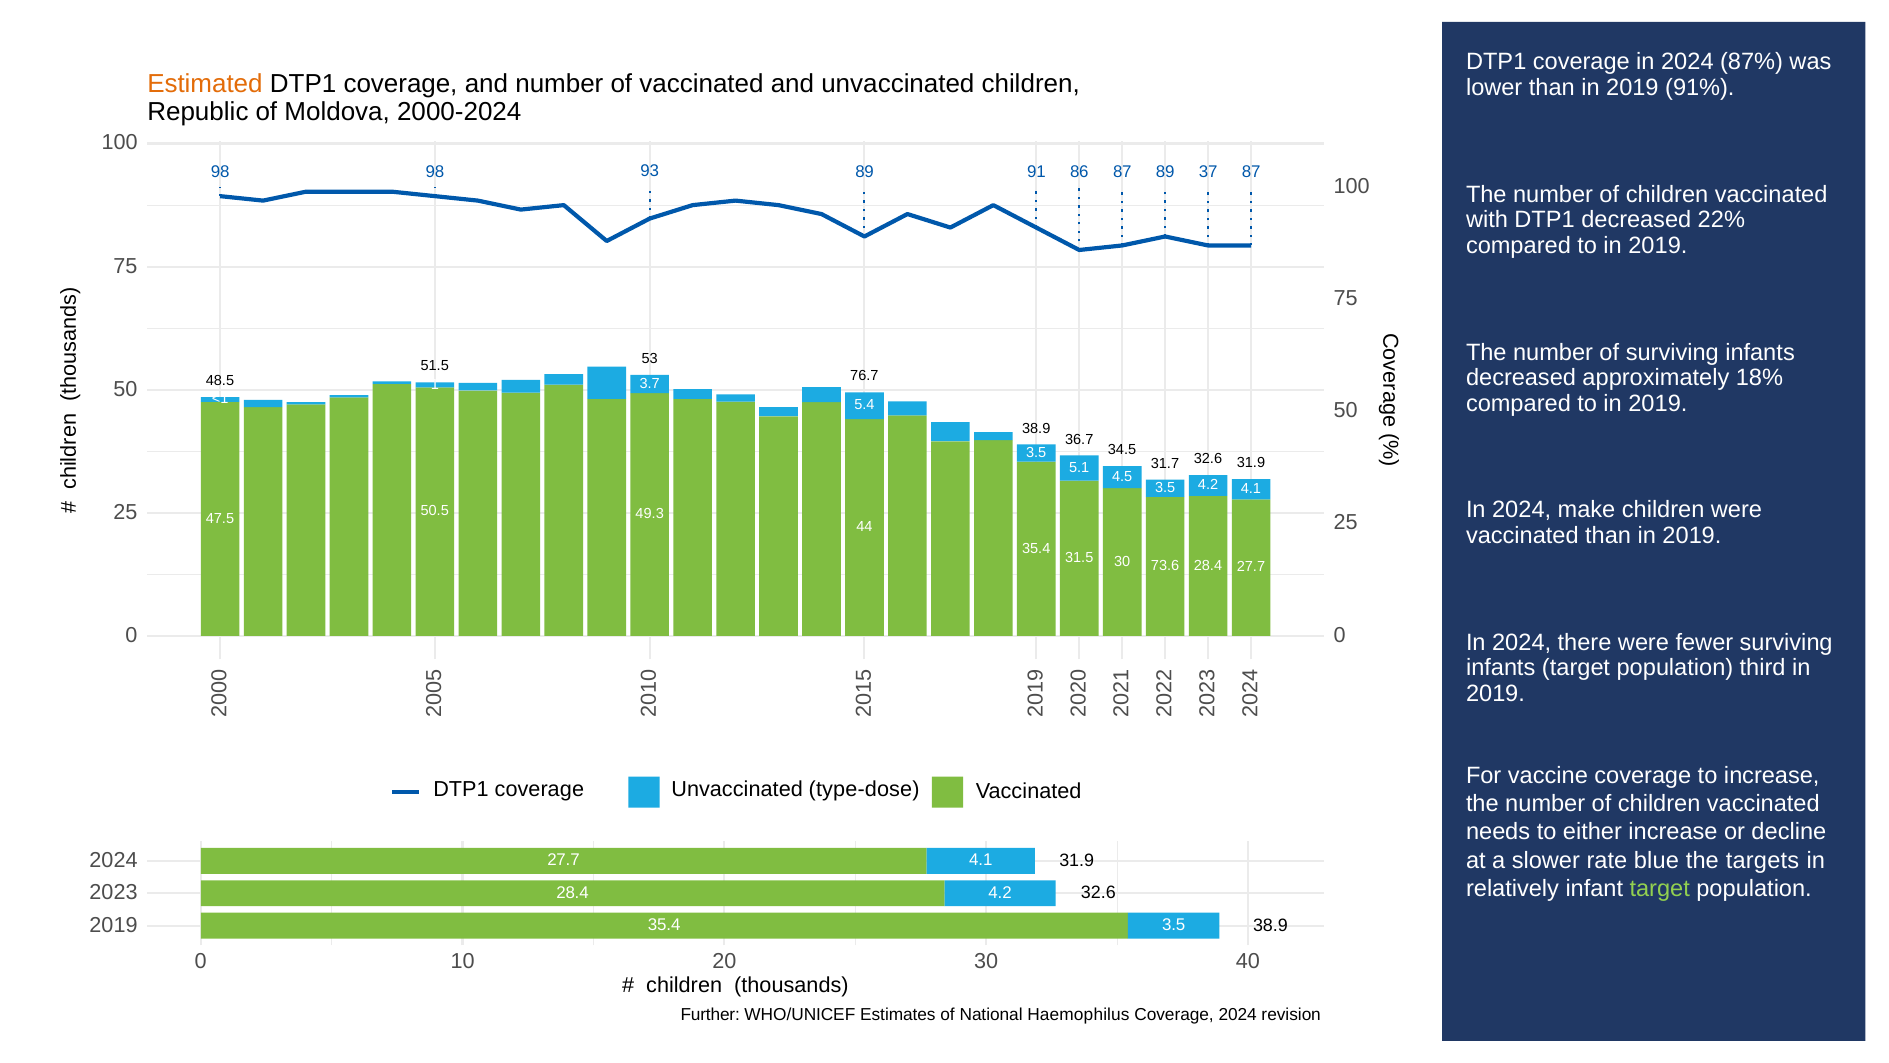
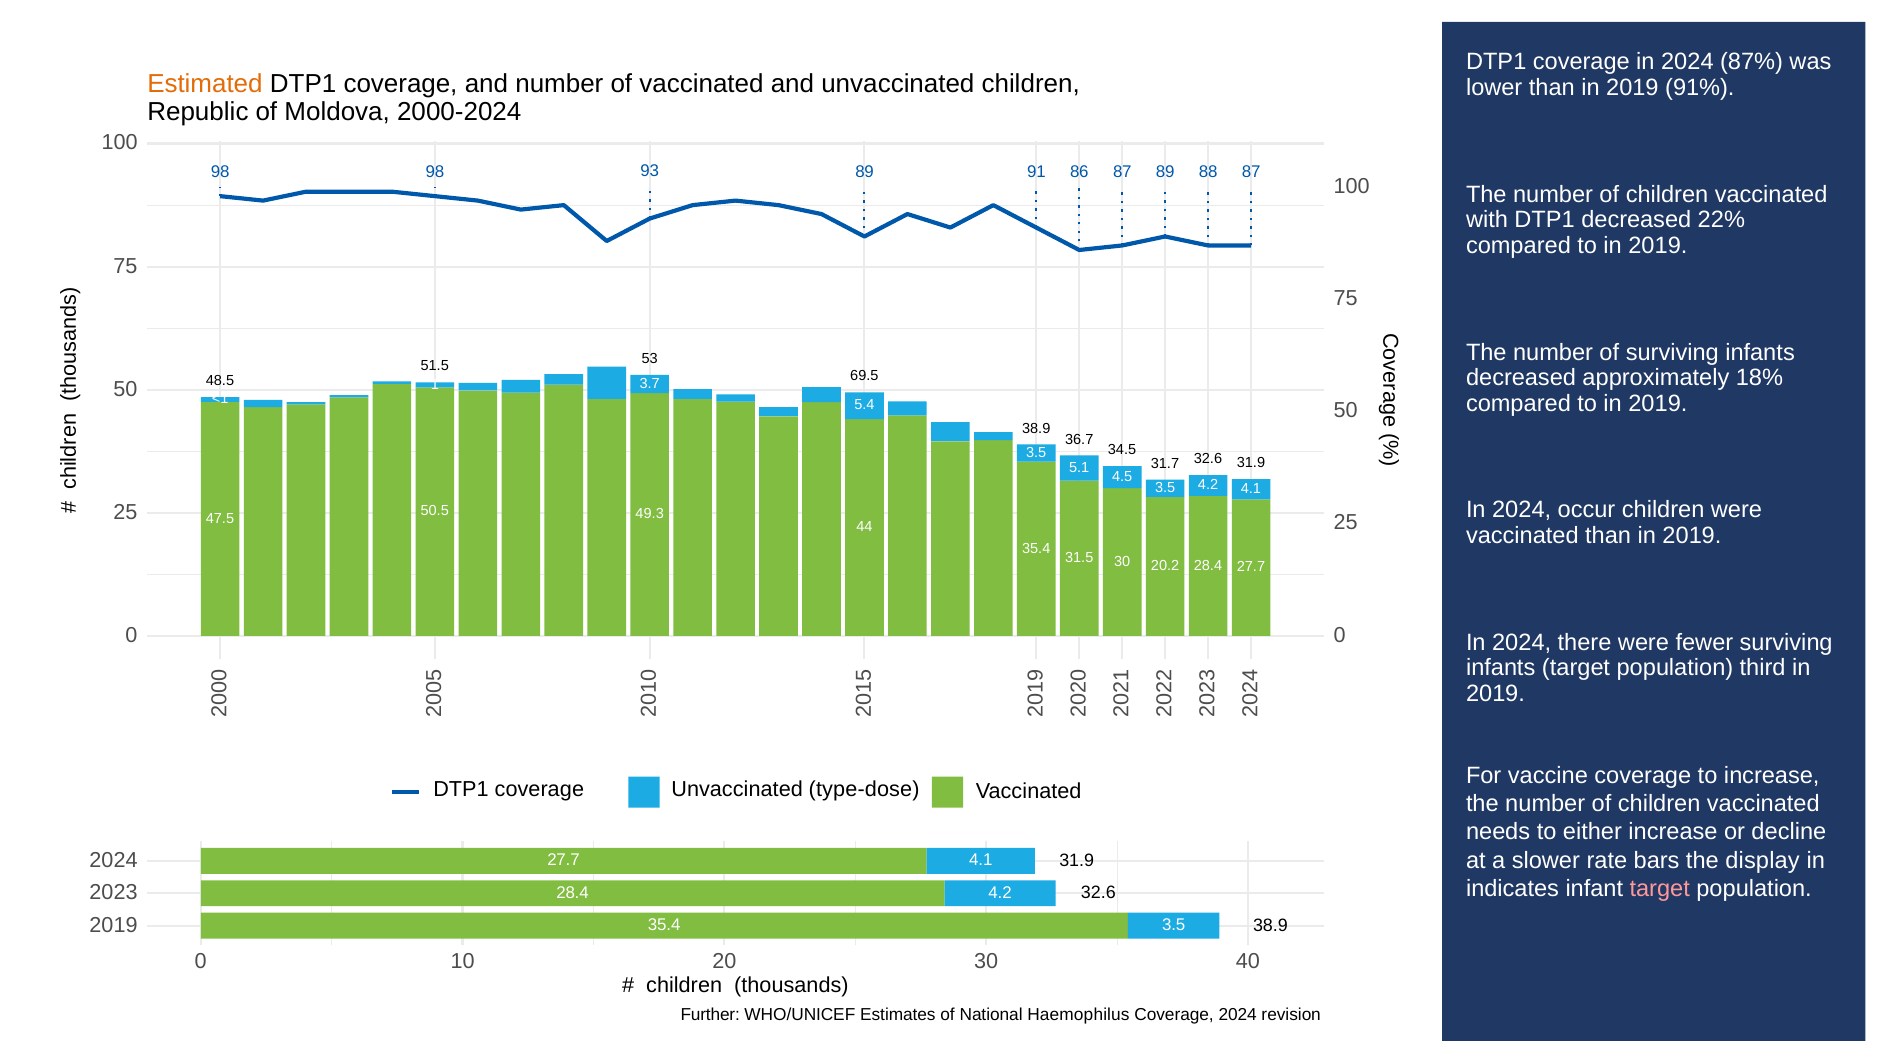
37: 37 -> 88 (1208, 171)
76.7: 76.7 -> 69.5 (864, 376)
make: make -> occur (1587, 510)
73.6: 73.6 -> 20.2 (1165, 566)
blue: blue -> bars (1657, 860)
targets: targets -> display (1763, 860)
relatively: relatively -> indicates (1513, 888)
target colour: light green -> pink (1660, 888)
